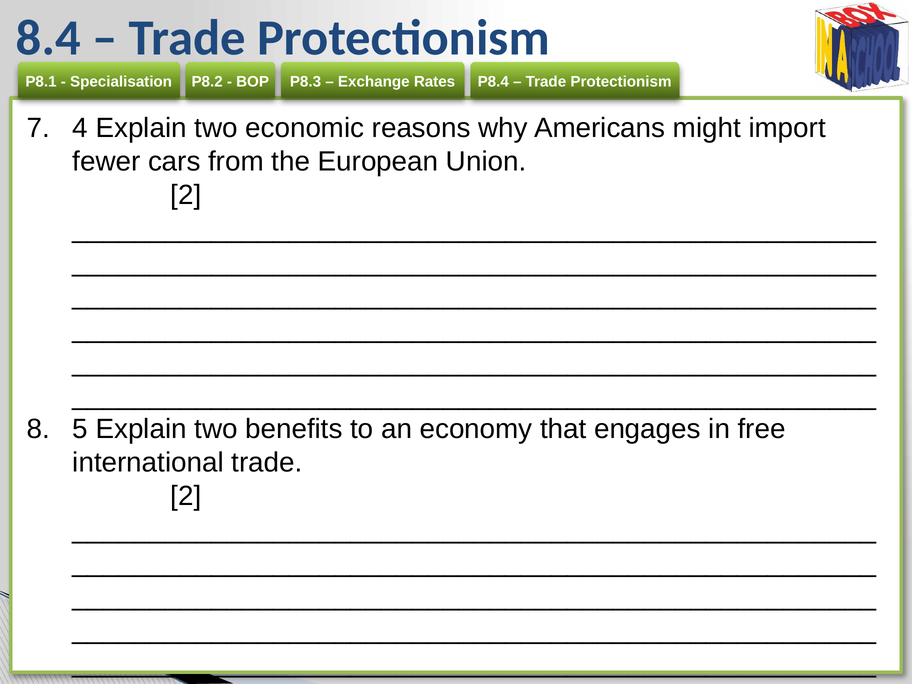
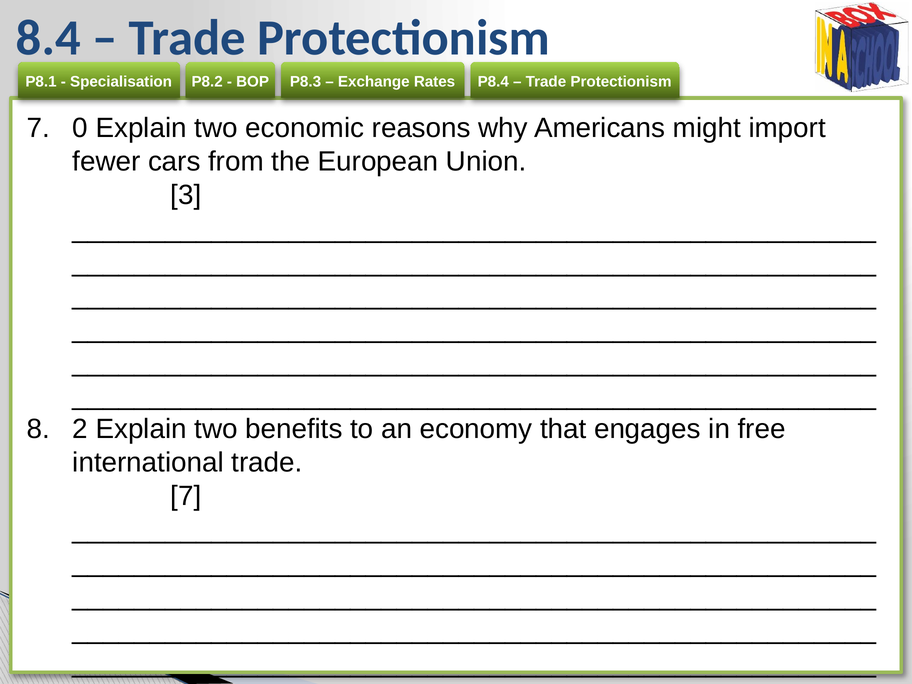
4: 4 -> 0 (80, 128)
2: 2 -> 3 (186, 195)
5: 5 -> 2 (80, 429)
2: 2 -> 7 (186, 496)
